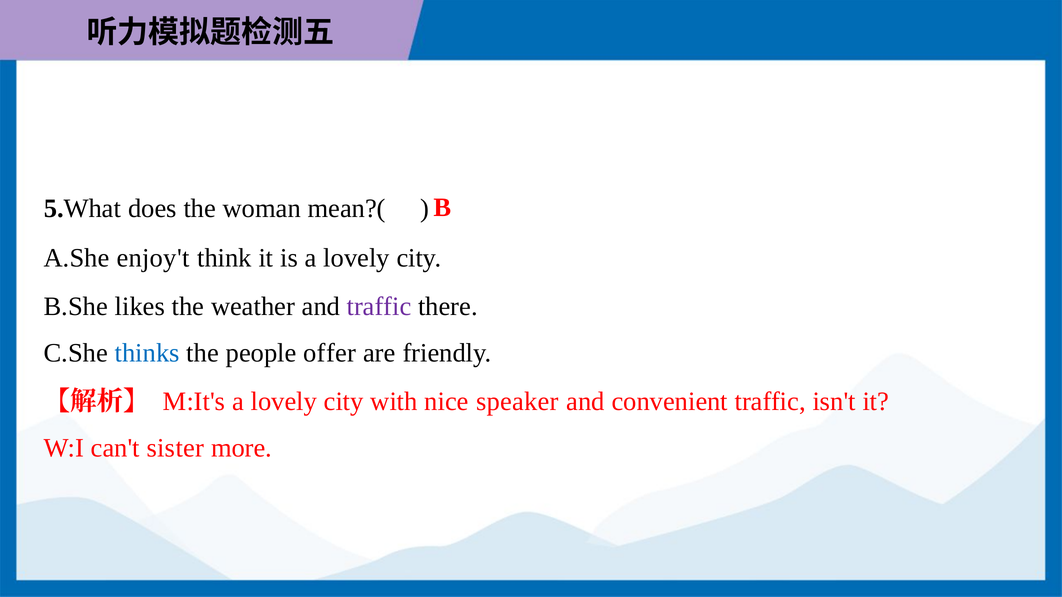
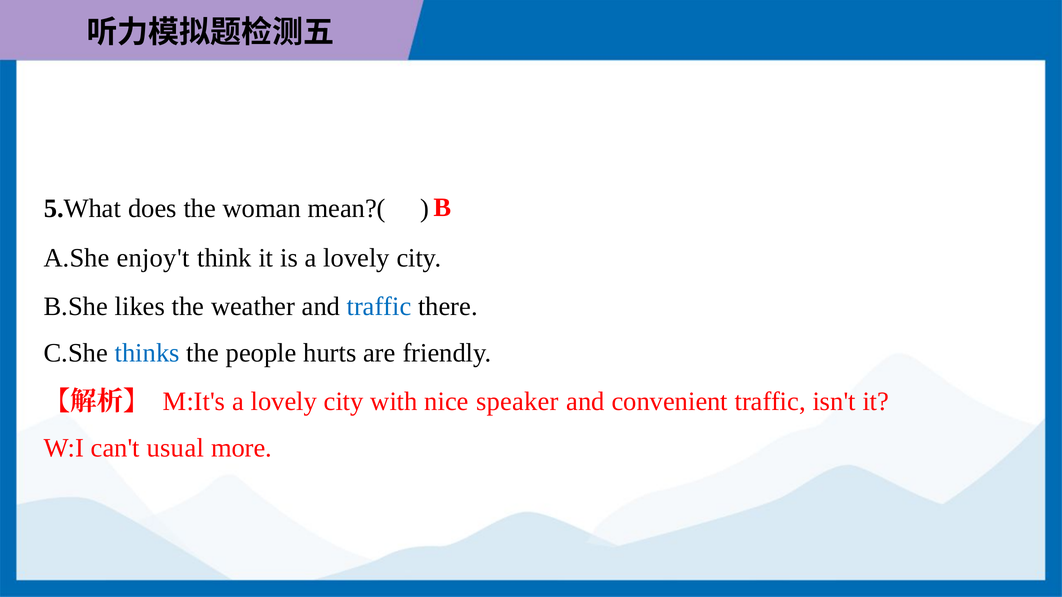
traffic colour: purple -> blue (379, 307)
offer: offer -> hurts (330, 353)
sister: sister -> usual (175, 448)
